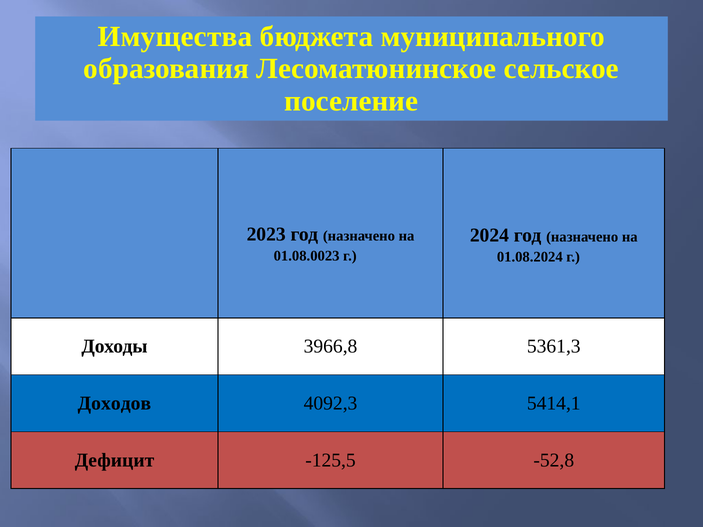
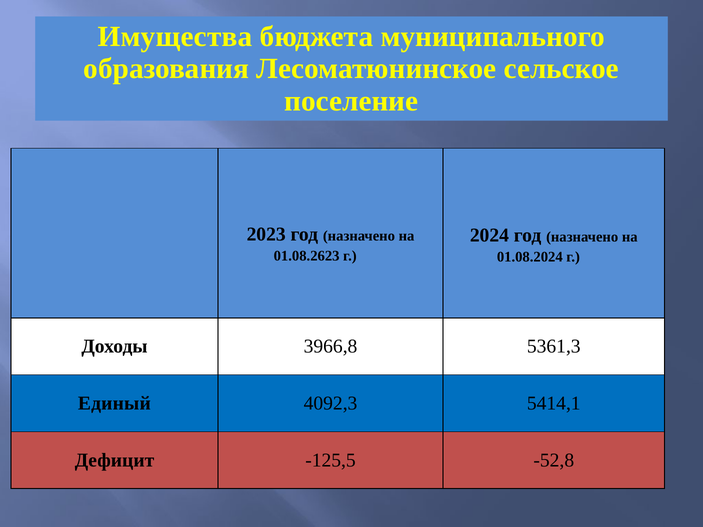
01.08.0023: 01.08.0023 -> 01.08.2623 (307, 256)
Доходов: Доходов -> Единый (114, 404)
